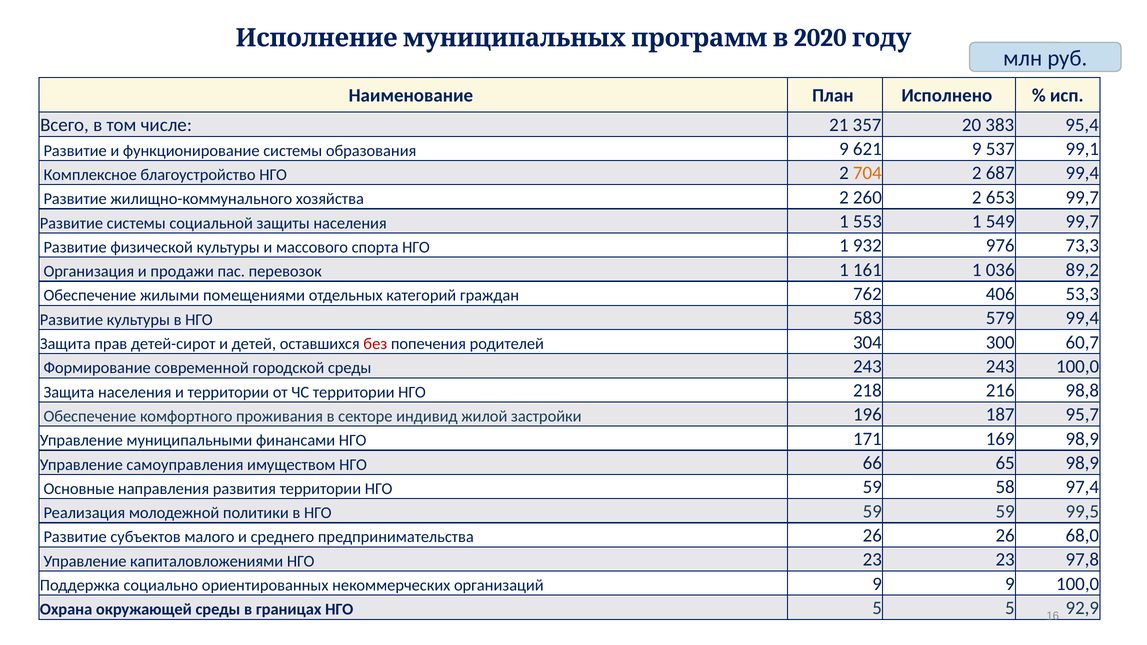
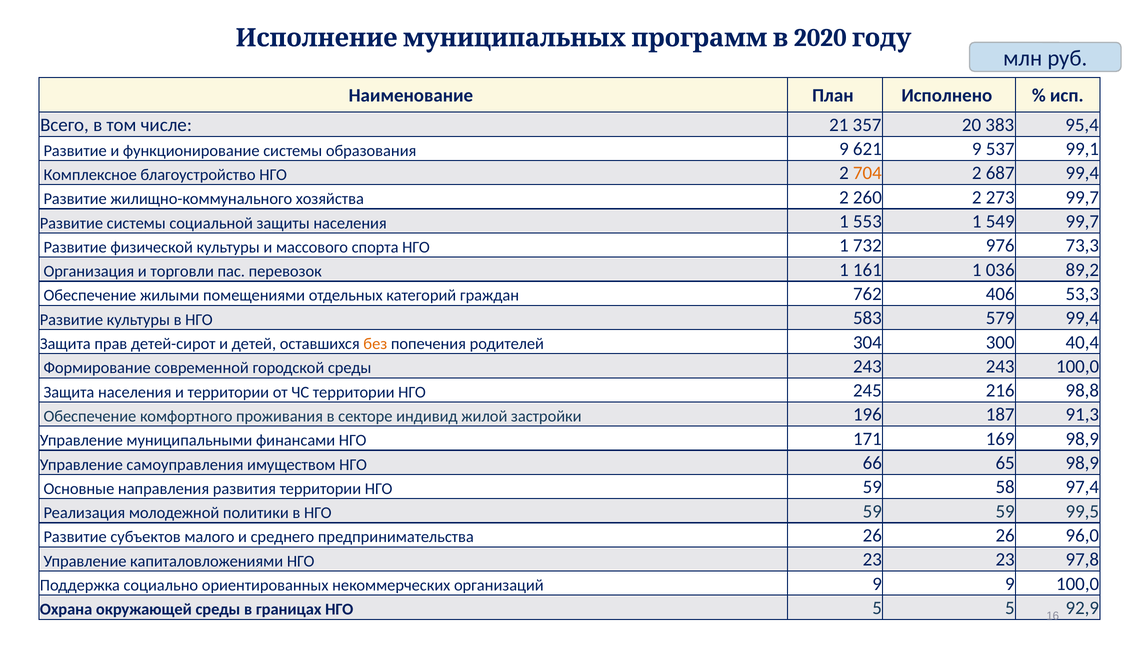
653: 653 -> 273 (1000, 197)
932: 932 -> 732 (867, 246)
продажи: продажи -> торговли (182, 271)
без colour: red -> orange (375, 344)
60,7: 60,7 -> 40,4 (1082, 342)
218: 218 -> 245 (867, 391)
95,7: 95,7 -> 91,3 (1082, 415)
68,0: 68,0 -> 96,0 (1082, 536)
